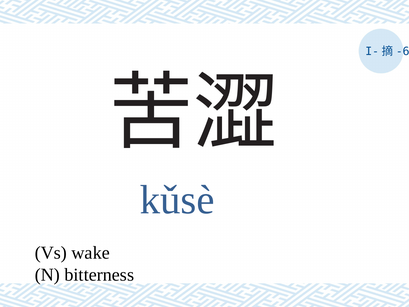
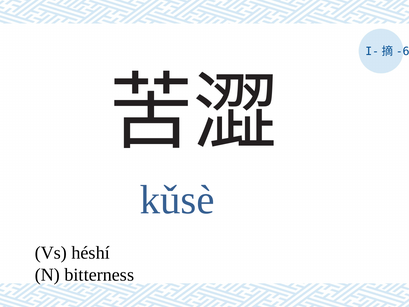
wake: wake -> héshí (91, 253)
